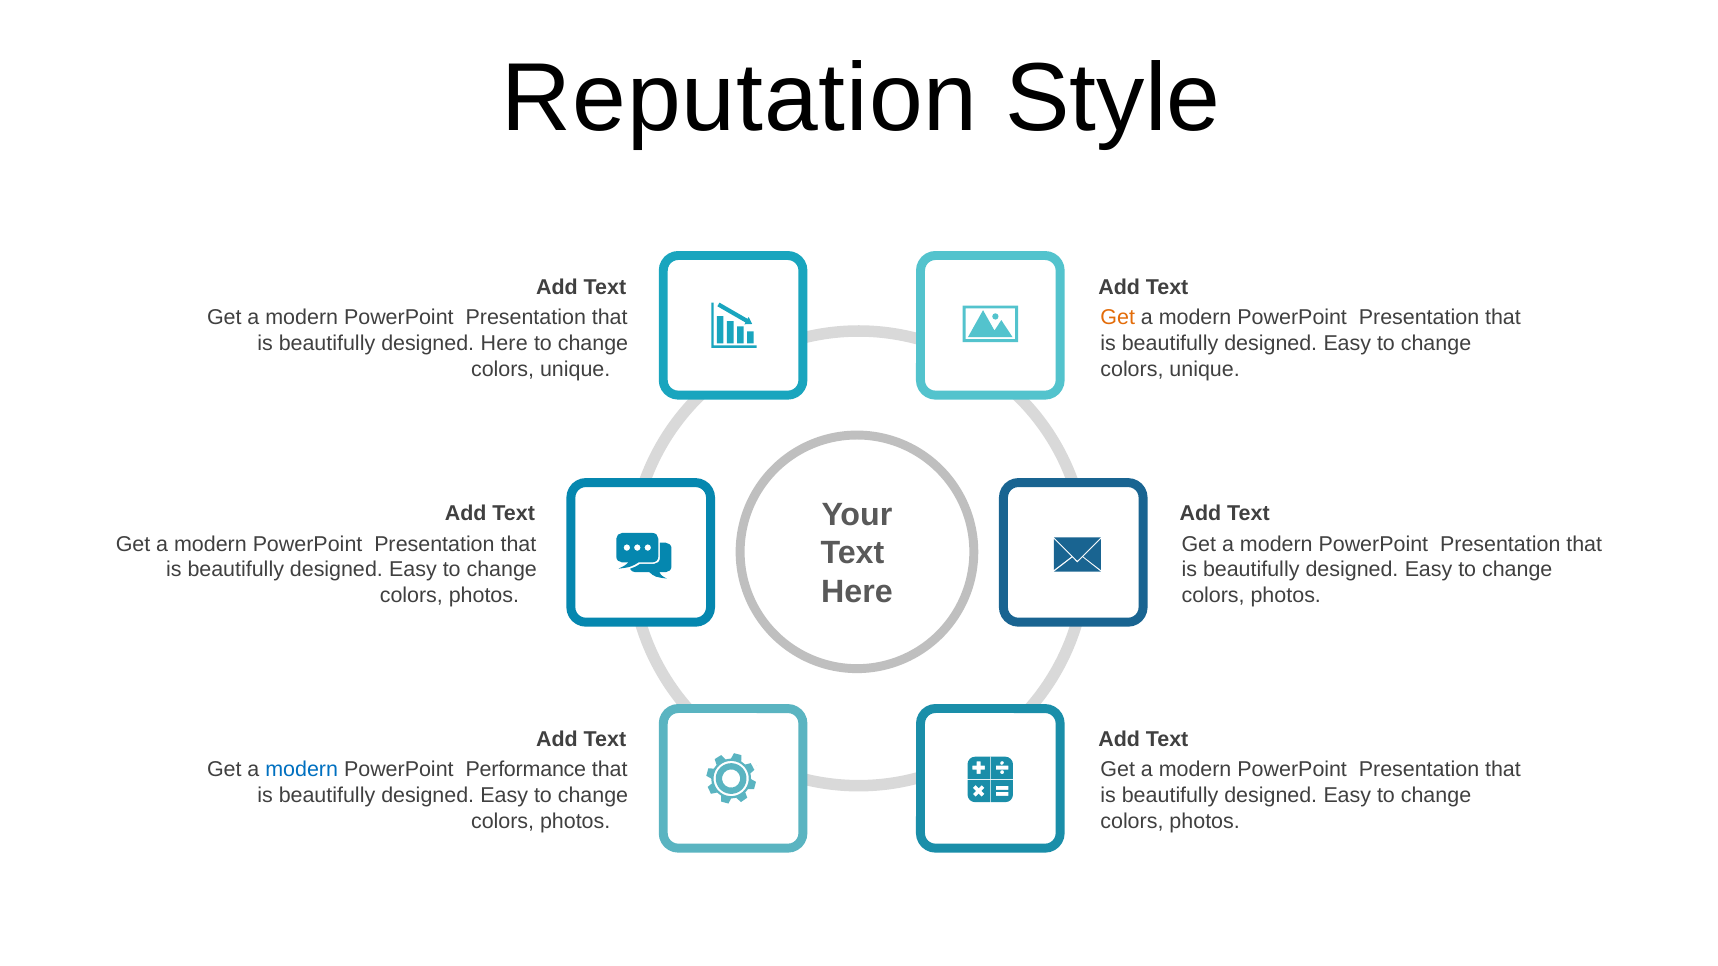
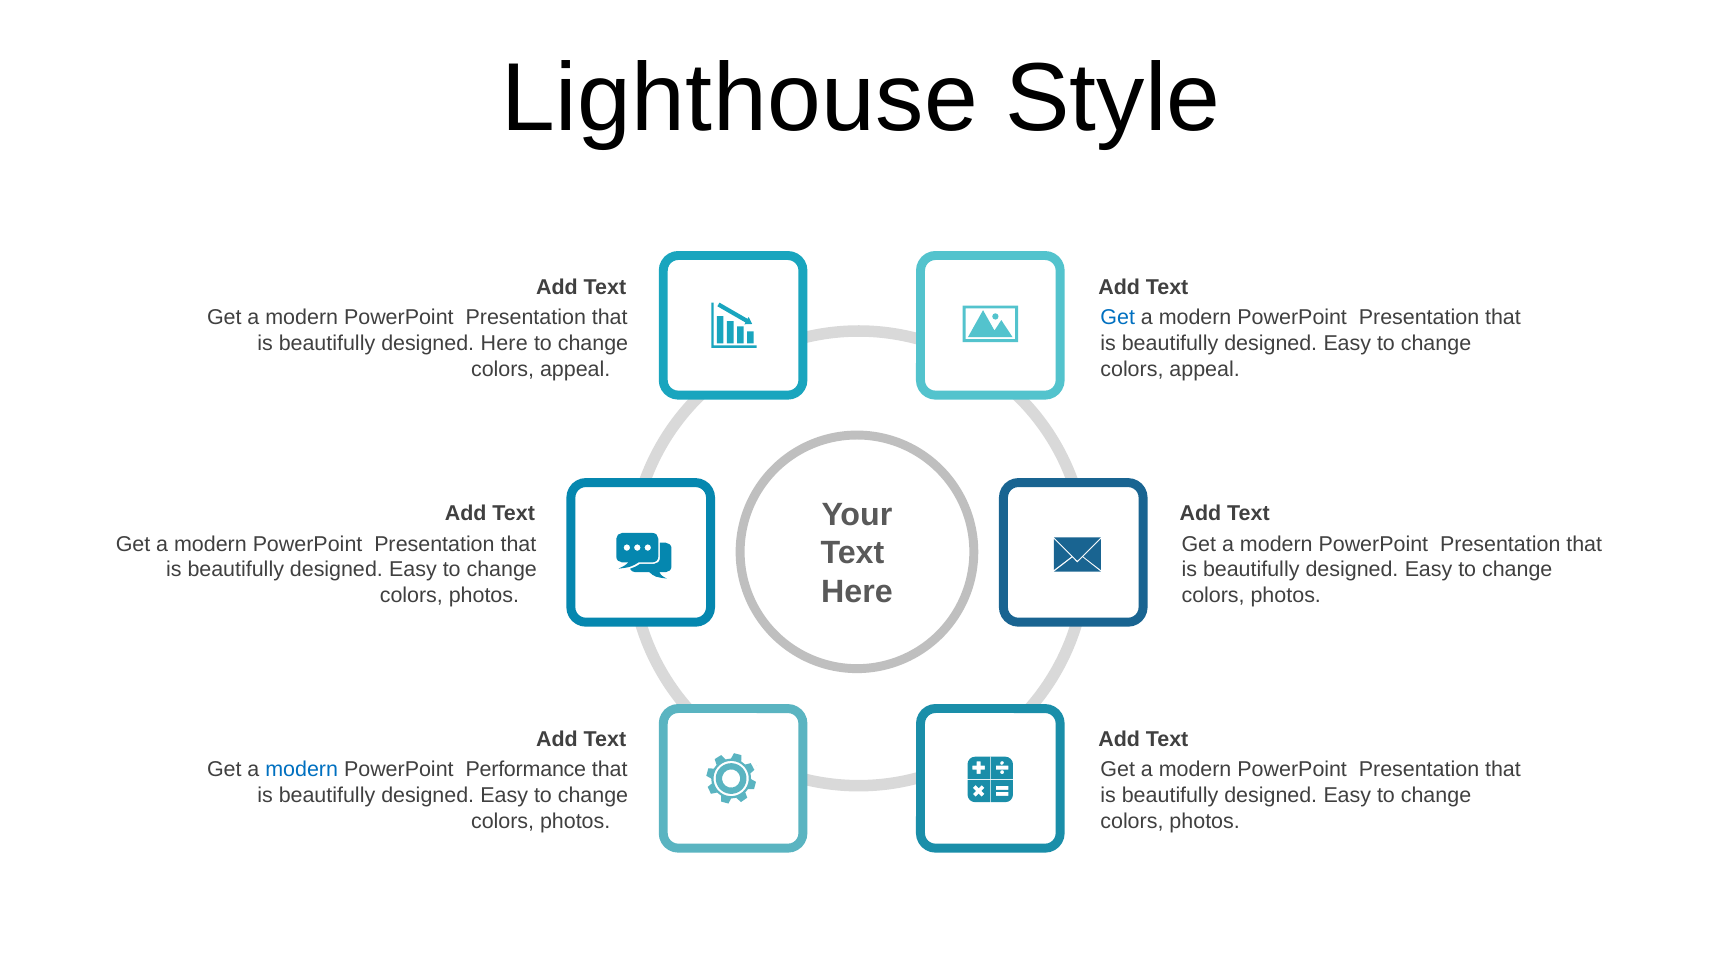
Reputation: Reputation -> Lighthouse (740, 98)
Get colour: orange -> blue (1118, 318)
unique: unique -> appeal (575, 370)
unique: unique -> appeal (1205, 370)
